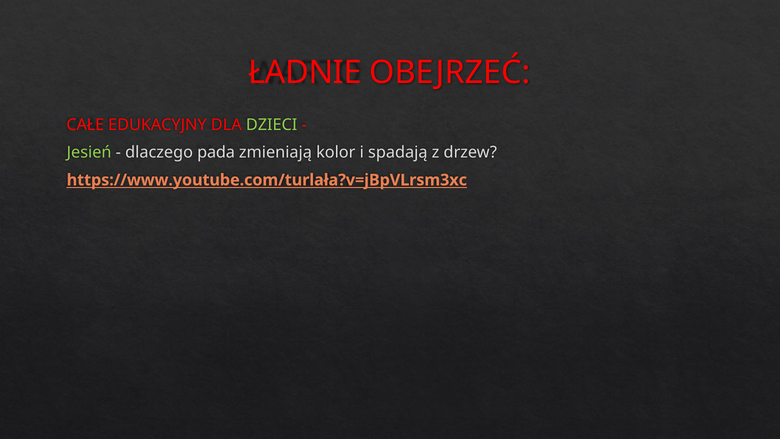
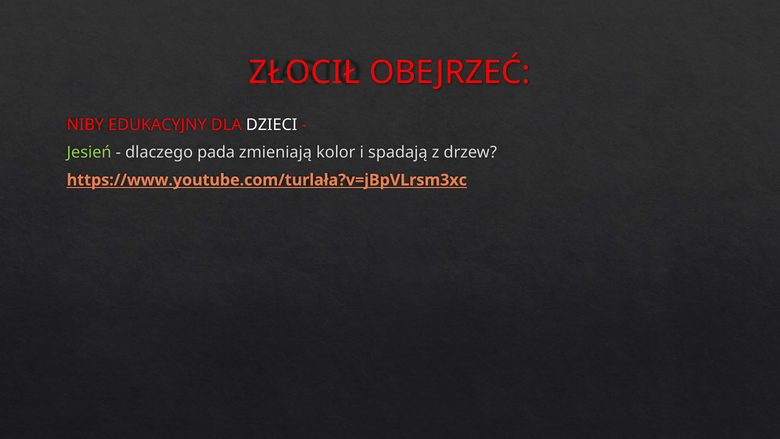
ŁADNIE: ŁADNIE -> ZŁOCIŁ (305, 72)
CAŁE: CAŁE -> NIBY (85, 125)
DZIECI colour: light green -> white (272, 125)
